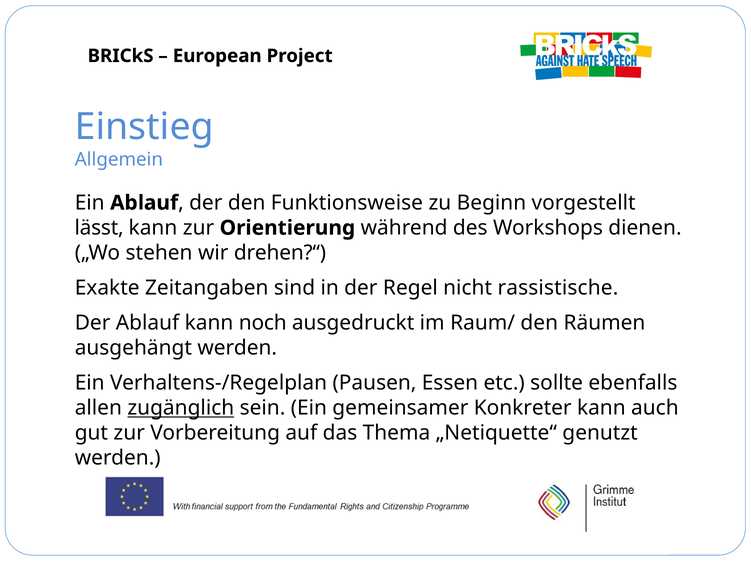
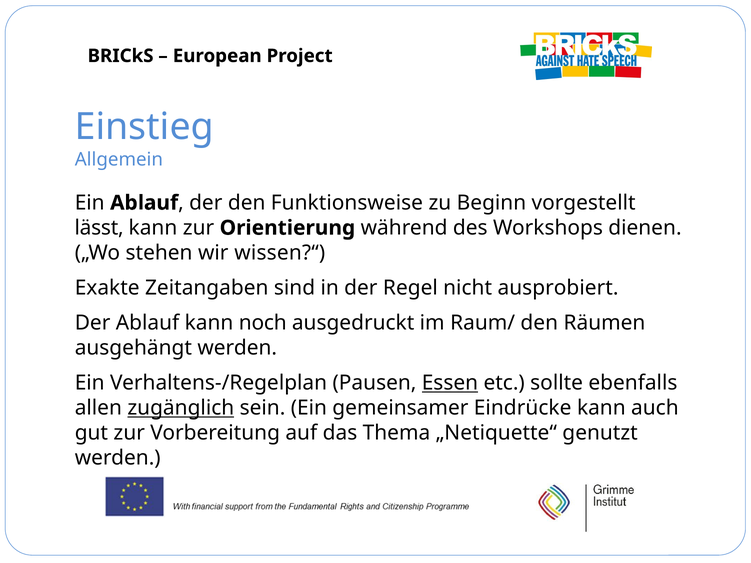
drehen?“: drehen?“ -> wissen?“ (280, 253)
rassistische: rassistische -> ausprobiert (558, 288)
Essen underline: none -> present (450, 383)
Konkreter: Konkreter -> Eindrücke (523, 408)
